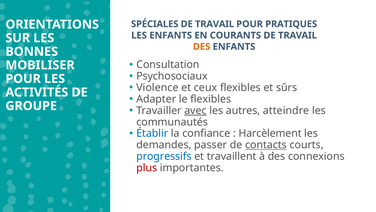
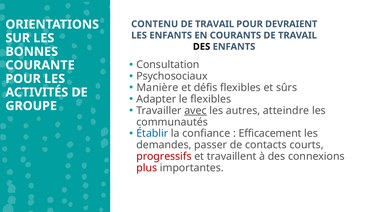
SPÉCIALES: SPÉCIALES -> CONTENU (155, 24)
PRATIQUES: PRATIQUES -> DEVRAIENT (291, 24)
DES colour: orange -> black (202, 47)
MOBILISER: MOBILISER -> COURANTE (40, 65)
Violence: Violence -> Manière (157, 87)
ceux: ceux -> défis (206, 87)
Harcèlement: Harcèlement -> Efficacement (270, 133)
contacts underline: present -> none (266, 145)
progressifs colour: blue -> red (164, 156)
